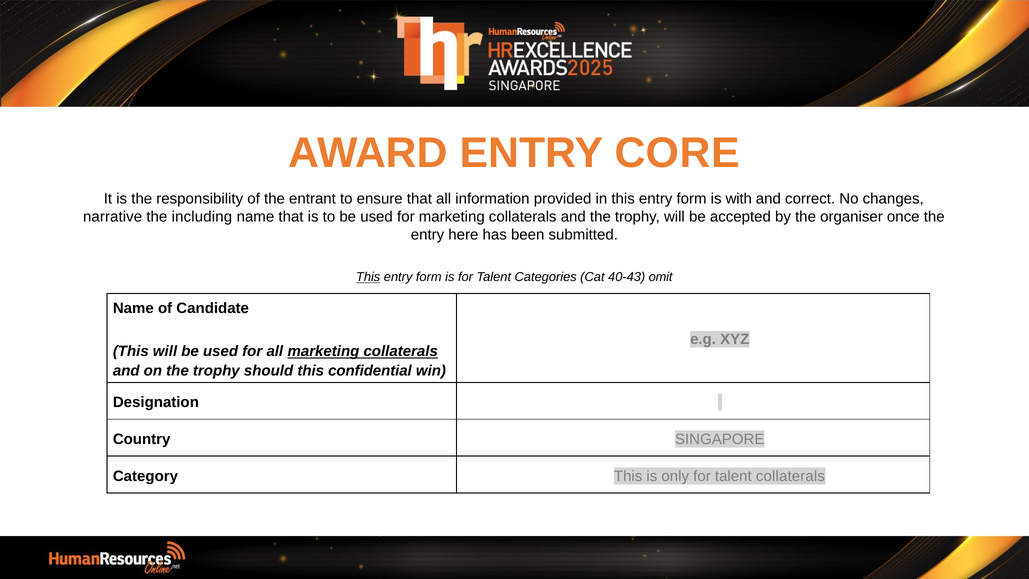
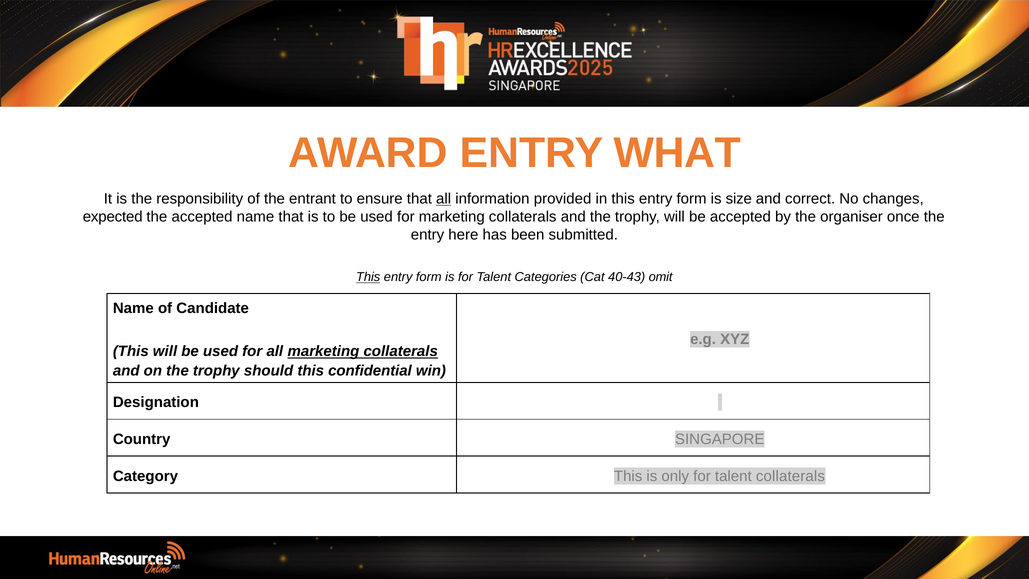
CORE: CORE -> WHAT (677, 153)
all underline: none -> present (444, 199)
with: with -> size (739, 199)
narrative: narrative -> expected (113, 217)
the including: including -> accepted (202, 217)
